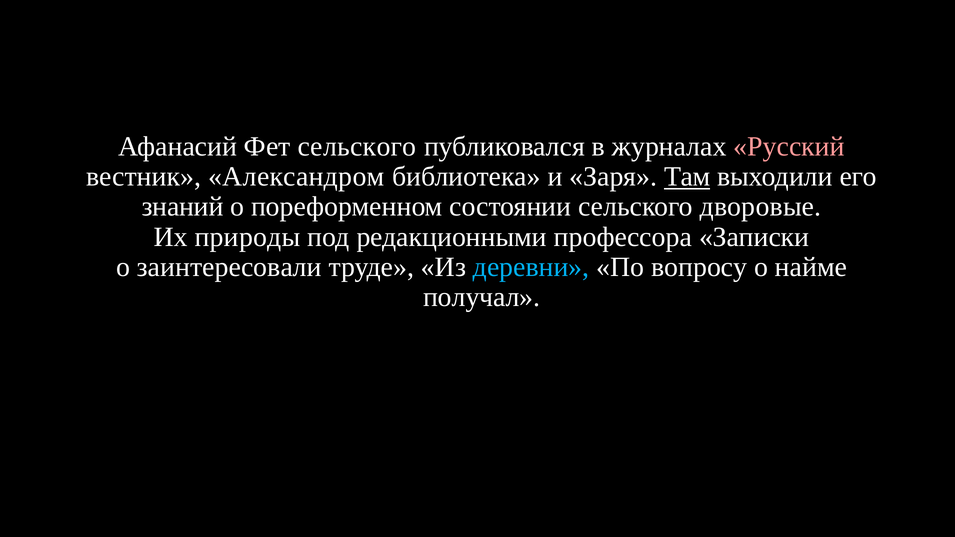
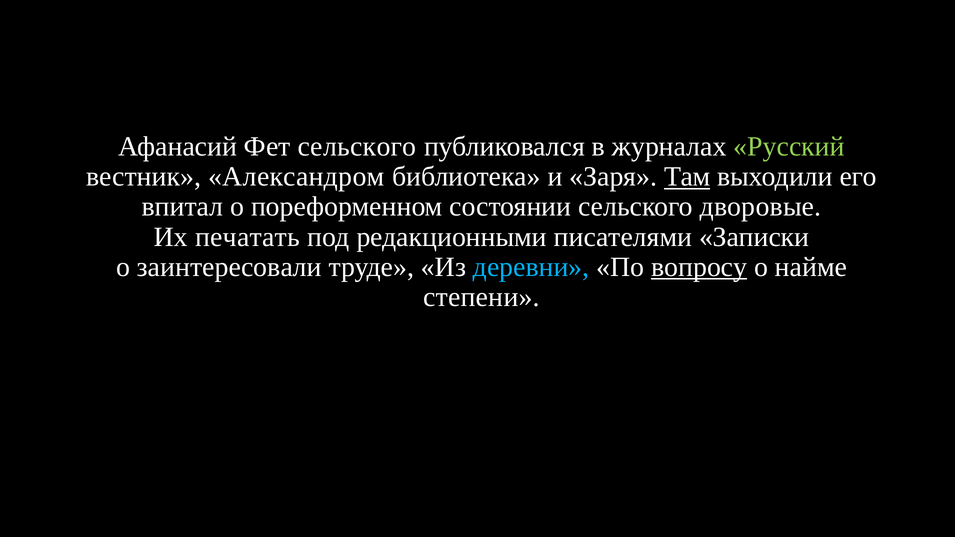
Русский colour: pink -> light green (789, 147)
знаний: знаний -> впитал (182, 207)
природы: природы -> печатать (247, 237)
профессора: профессора -> писателями (623, 237)
вопросу underline: none -> present (699, 267)
получал: получал -> степени (482, 297)
